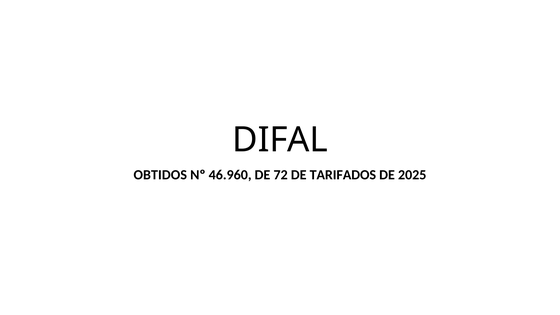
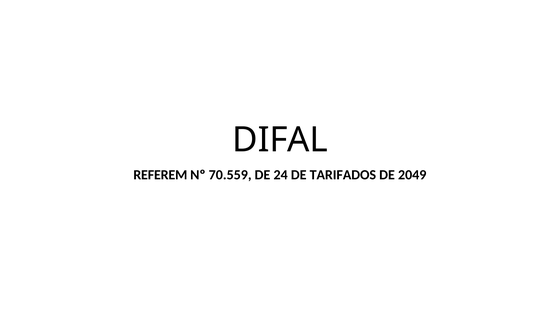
OBTIDOS: OBTIDOS -> REFEREM (160, 175)
46.960: 46.960 -> 70.559 (230, 175)
72: 72 -> 24 (281, 175)
2025: 2025 -> 2049 (412, 175)
